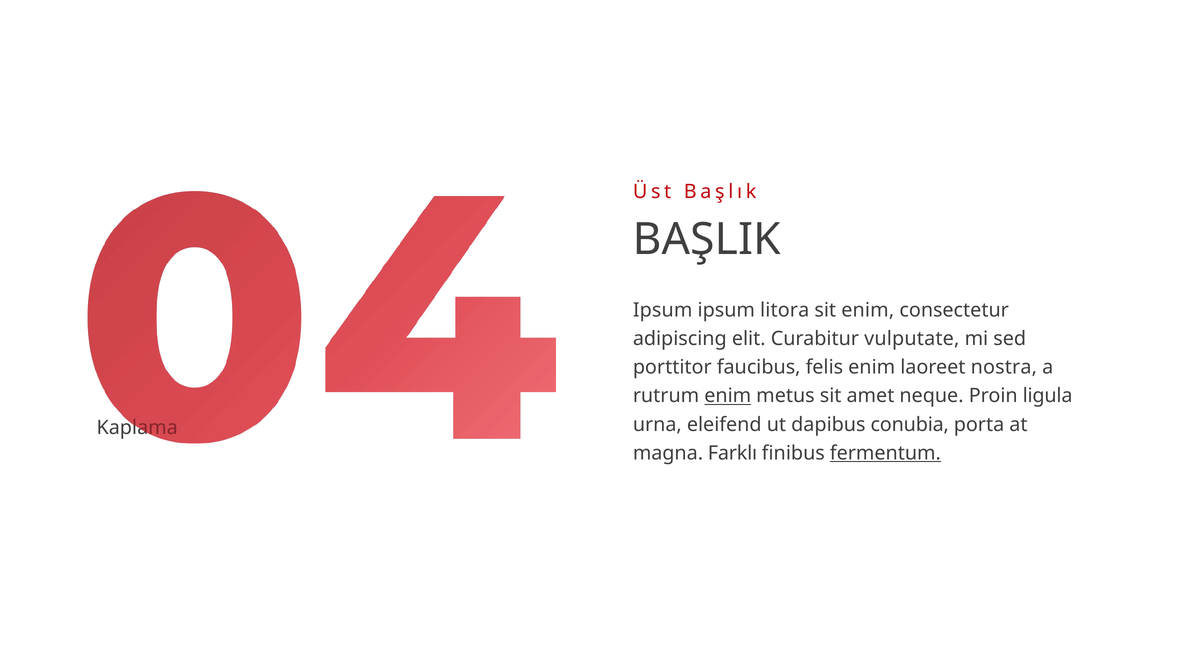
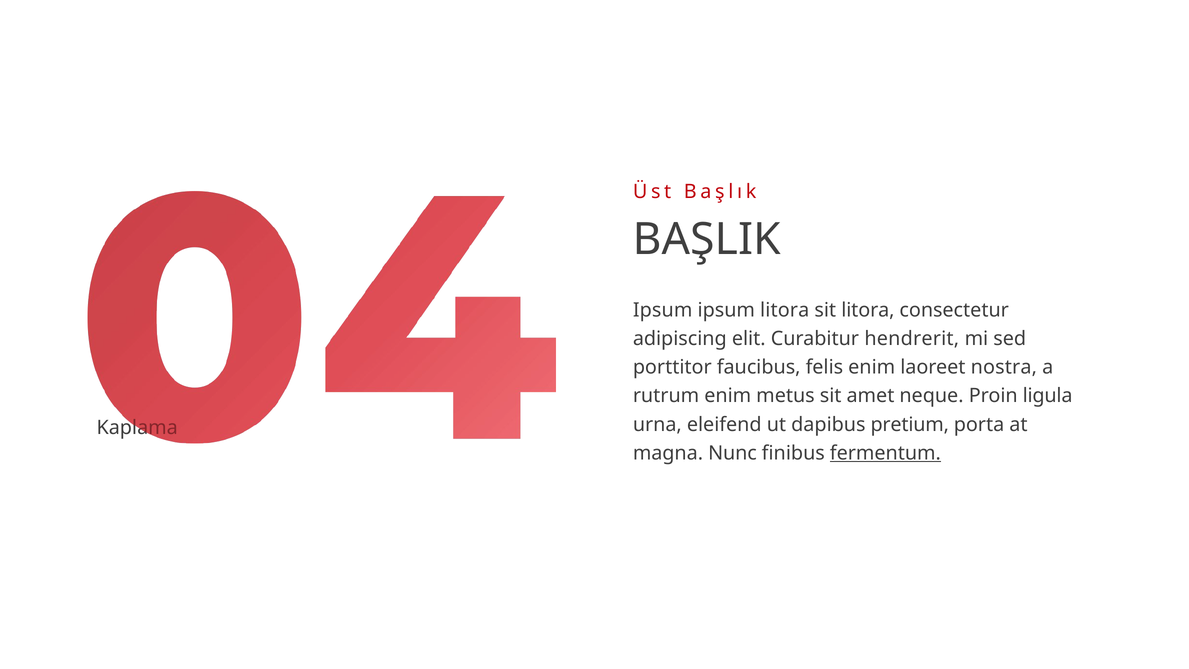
sit enim: enim -> litora (868, 310)
vulputate: vulputate -> hendrerit (912, 339)
enim underline: present -> none (728, 396)
conubia: conubia -> pretium (910, 424)
Farklı: Farklı -> Nunc (732, 453)
